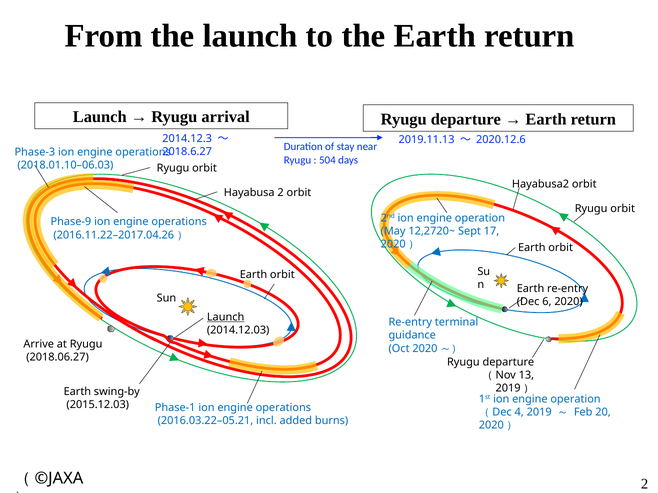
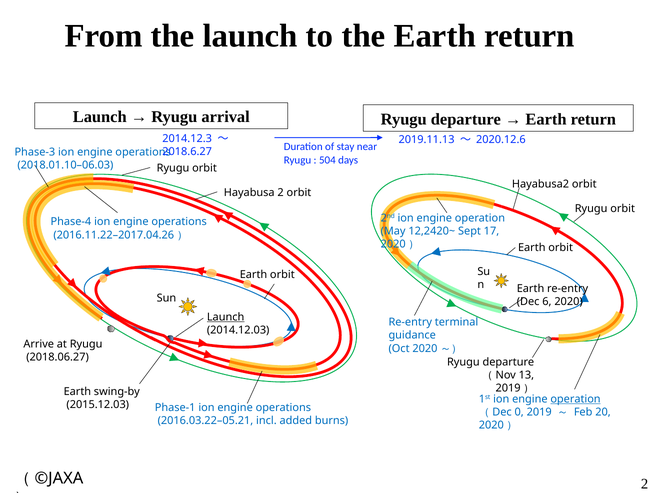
Phase-9: Phase-9 -> Phase-4 (71, 222)
12,2720~: 12,2720~ -> 12,2420~ (432, 231)
operation underline: none -> present (576, 399)
4: 4 -> 0 (519, 413)
